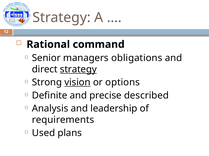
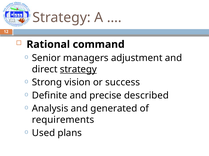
obligations: obligations -> adjustment (137, 58)
vision underline: present -> none (77, 83)
options: options -> success (123, 83)
leadership: leadership -> generated (114, 109)
